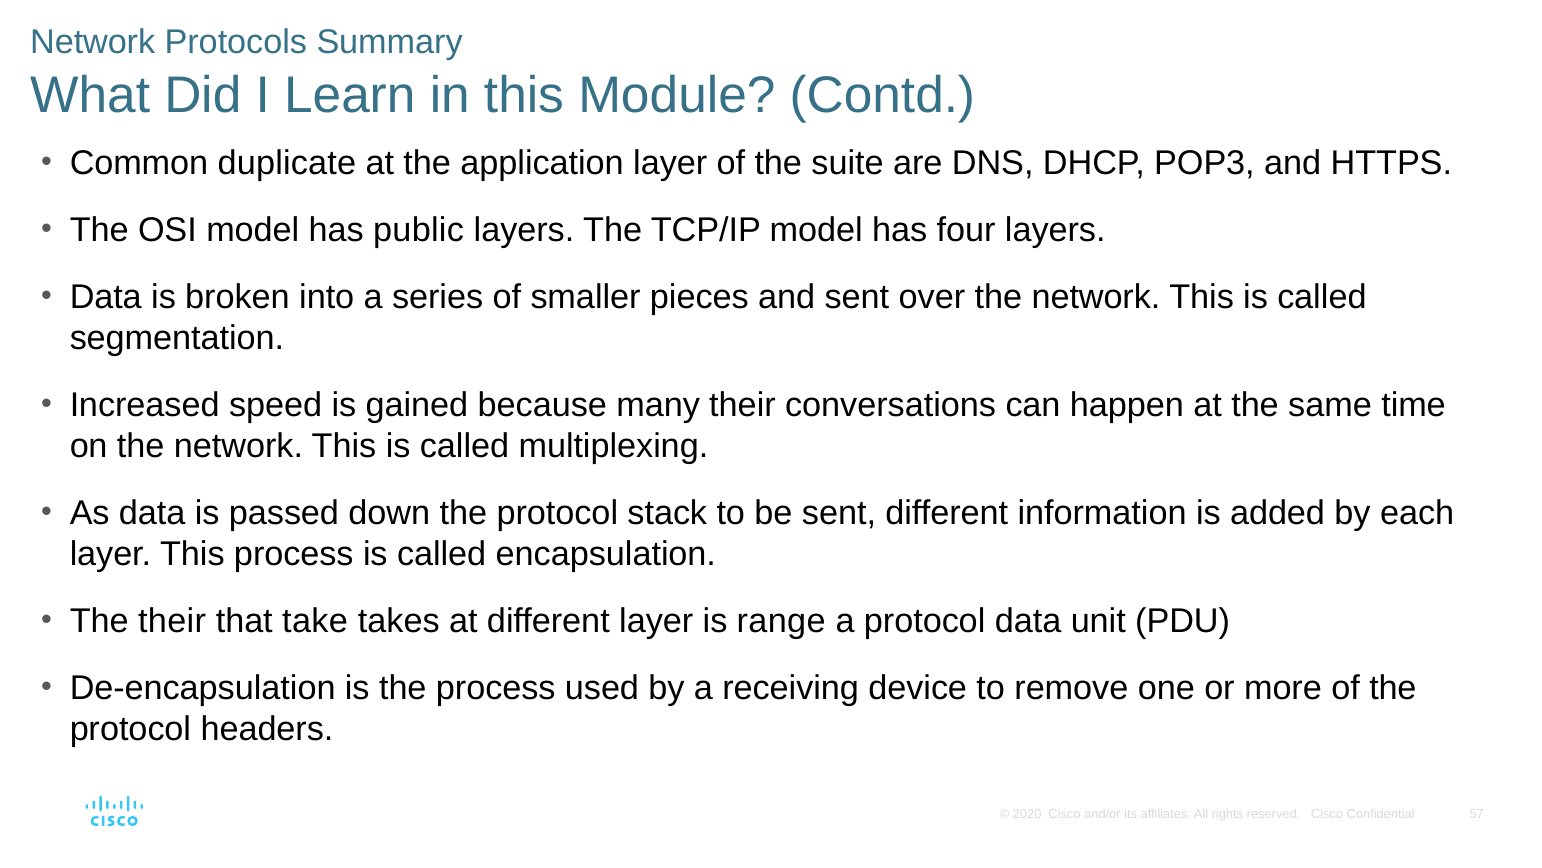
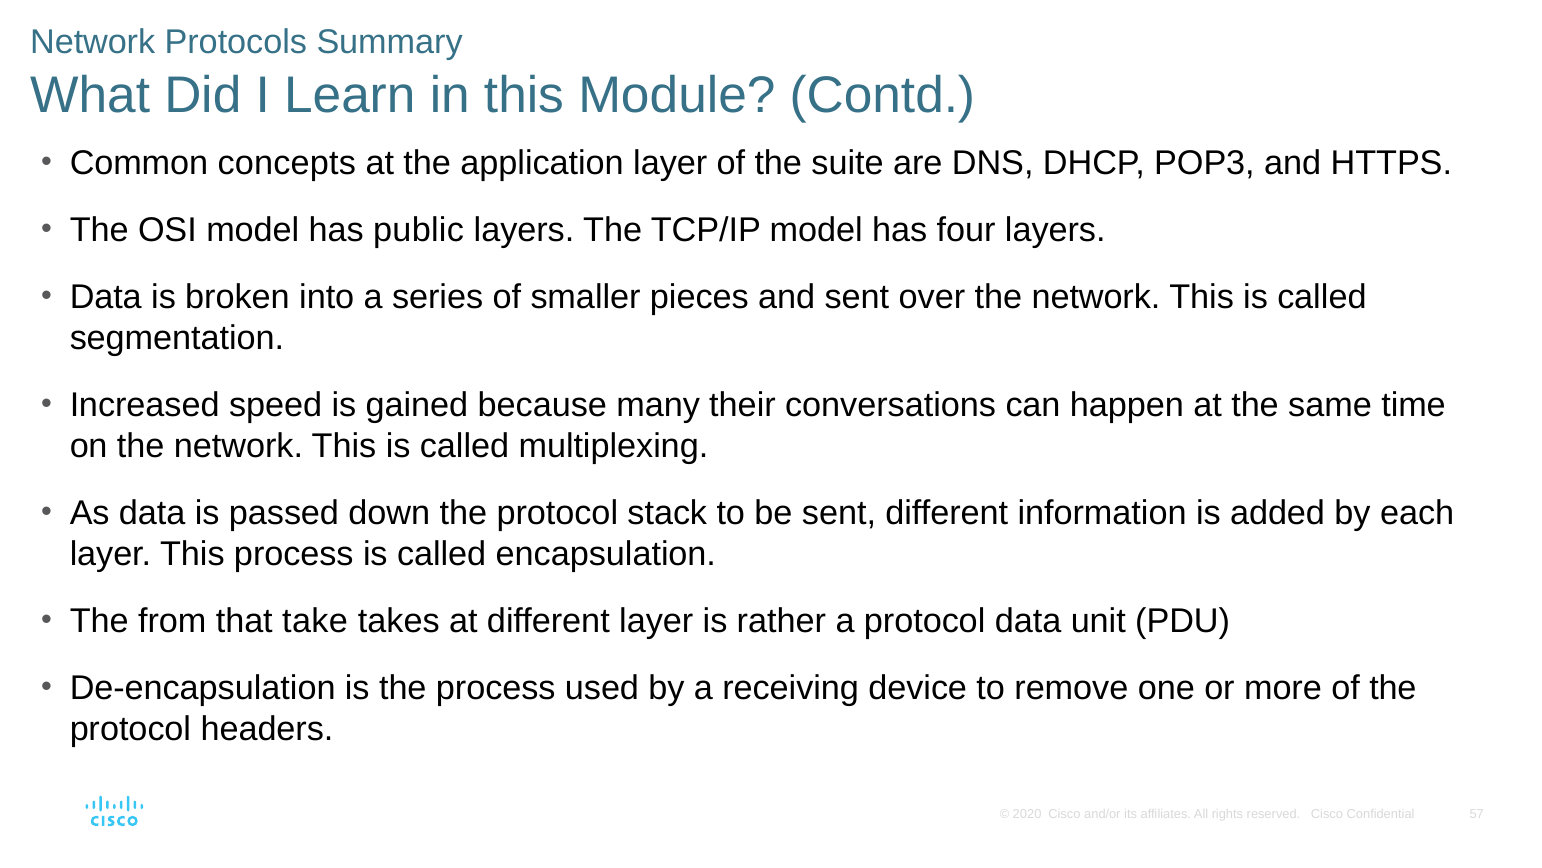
duplicate: duplicate -> concepts (287, 163)
The their: their -> from (172, 621)
range: range -> rather (781, 621)
